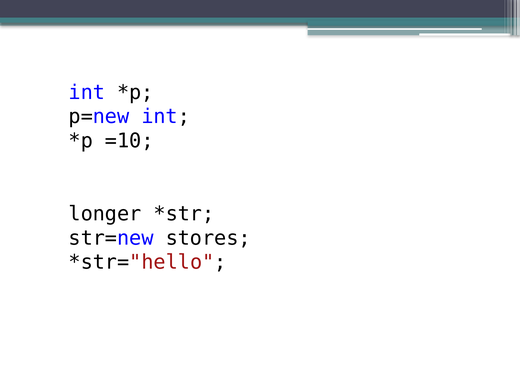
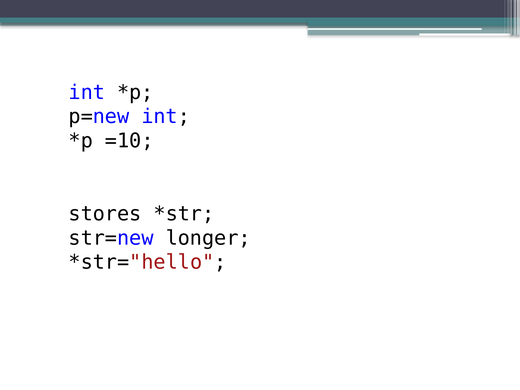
longer: longer -> stores (105, 214)
stores: stores -> longer (208, 238)
